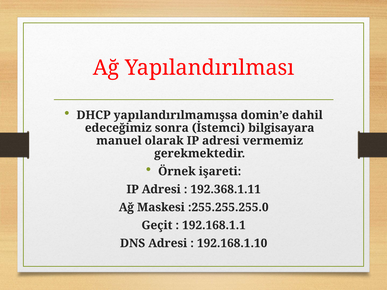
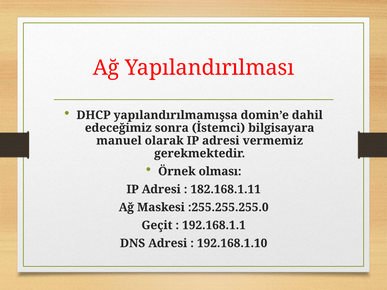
işareti: işareti -> olması (220, 172)
192.368.1.11: 192.368.1.11 -> 182.168.1.11 (226, 190)
